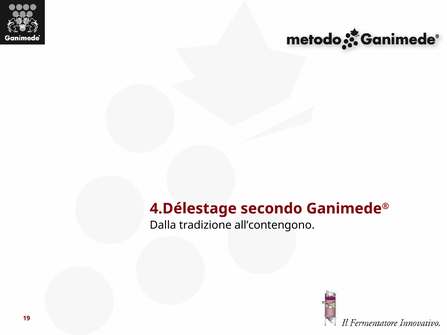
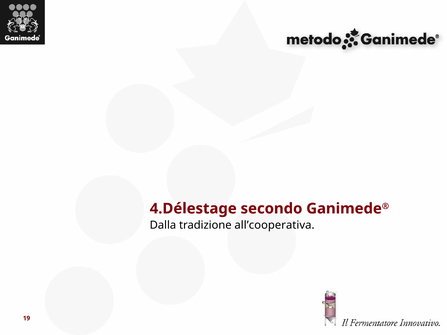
all’contengono: all’contengono -> all’cooperativa (275, 225)
